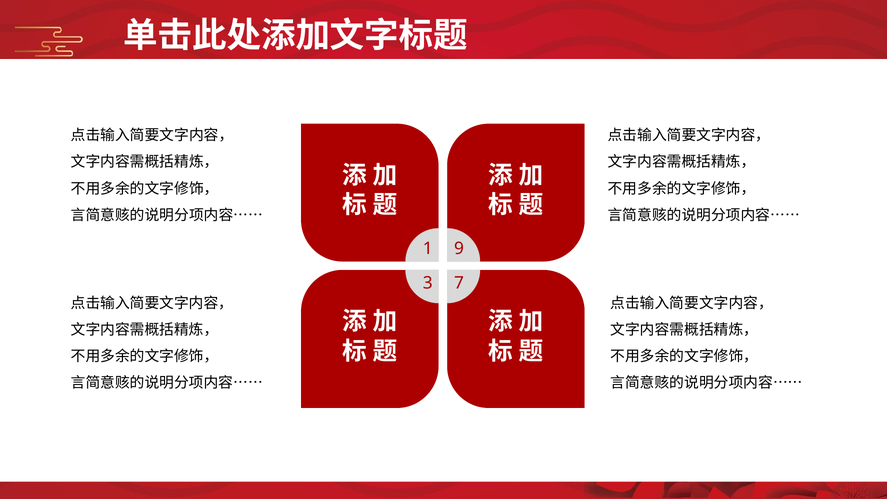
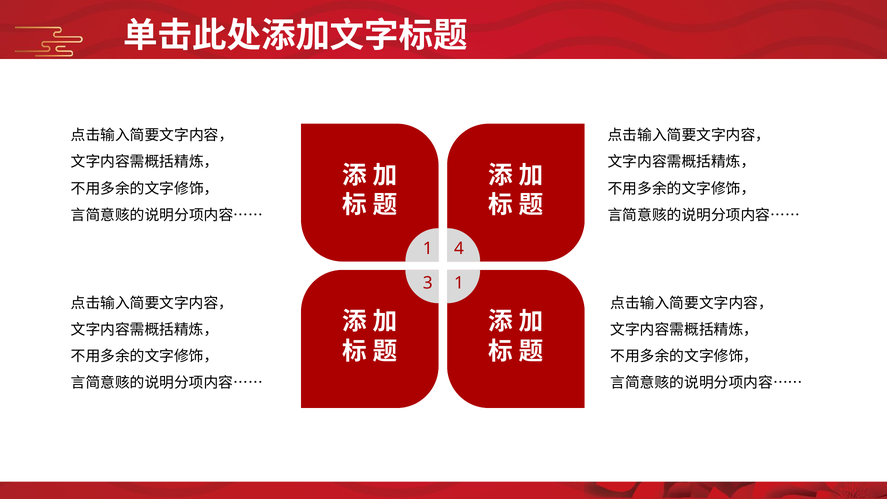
9: 9 -> 4 (459, 249)
3 7: 7 -> 1 (459, 283)
